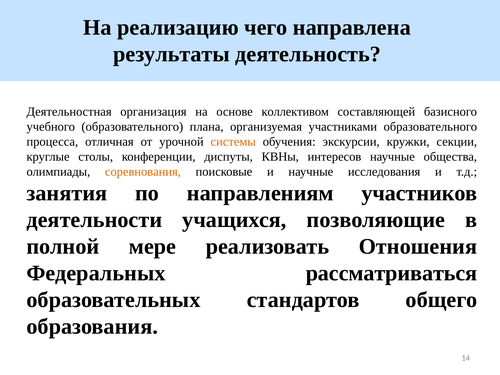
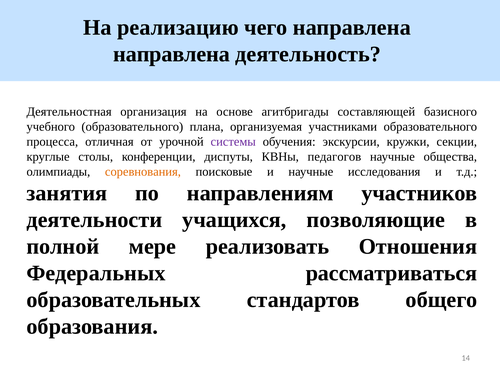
результаты: результаты -> направлена (172, 54)
коллективом: коллективом -> агитбригады (295, 112)
системы colour: orange -> purple (233, 142)
интересов: интересов -> педагогов (334, 157)
